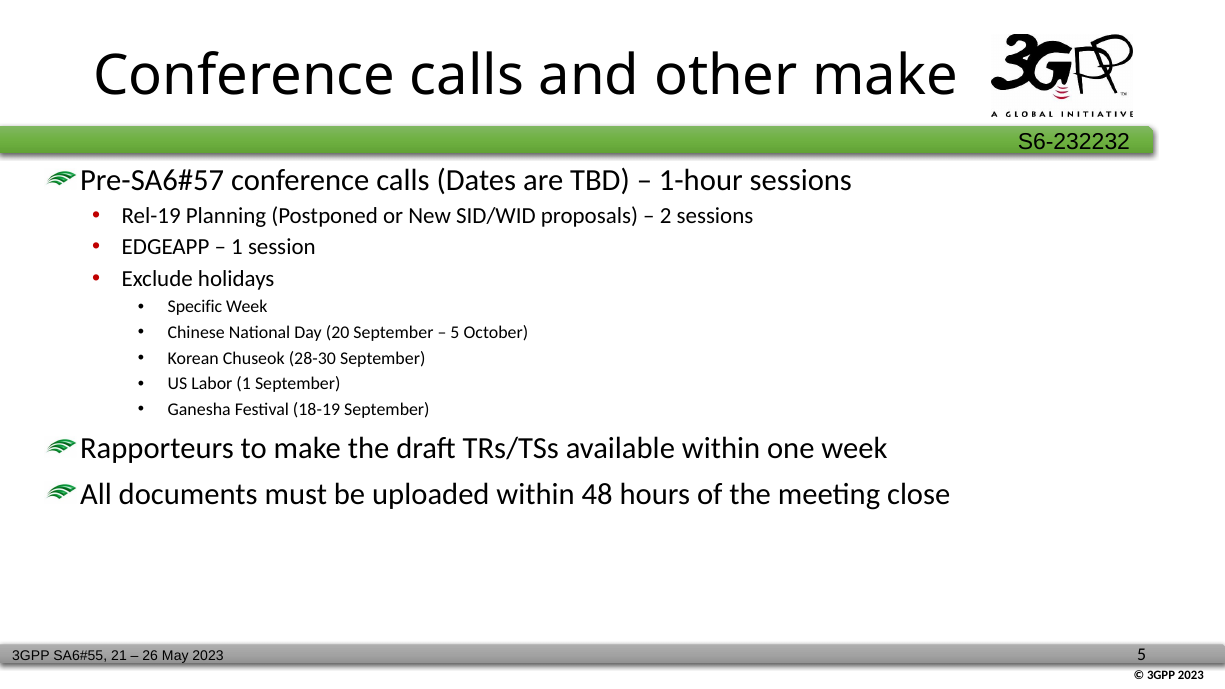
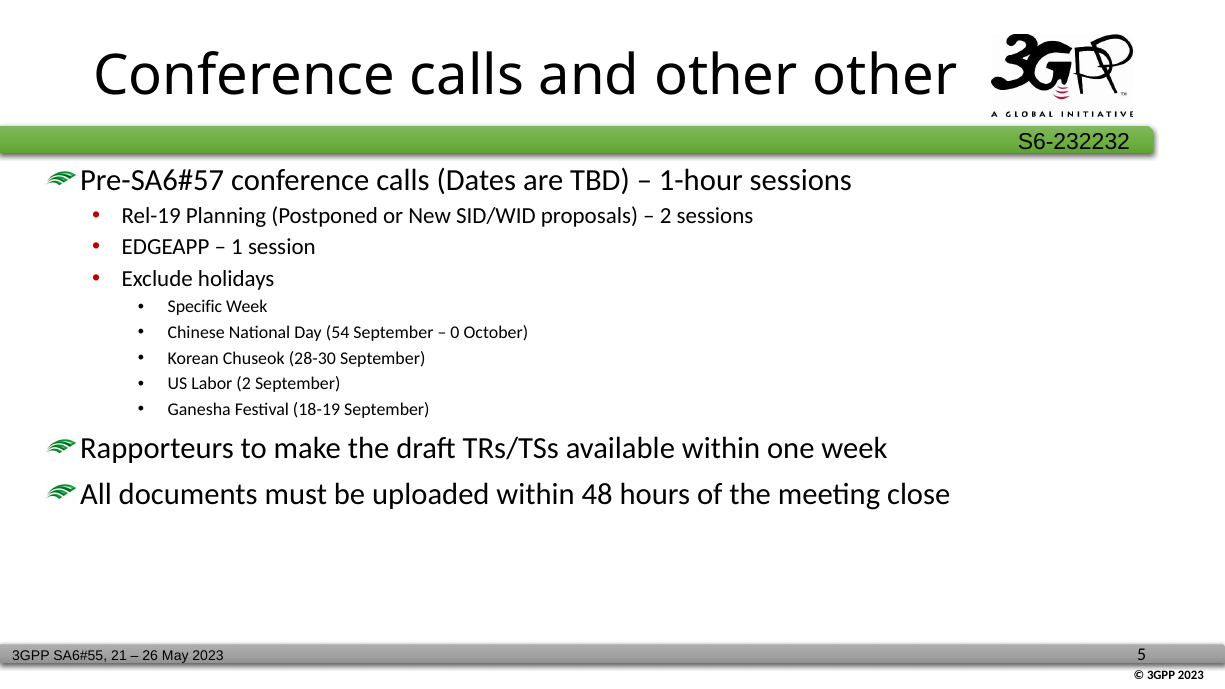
other make: make -> other (885, 76)
20: 20 -> 54 (338, 333)
5: 5 -> 0 (455, 333)
Labor 1: 1 -> 2 (244, 384)
